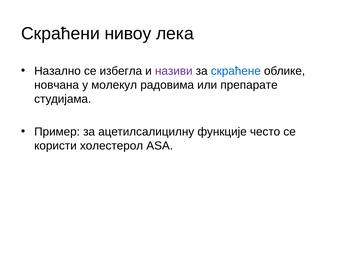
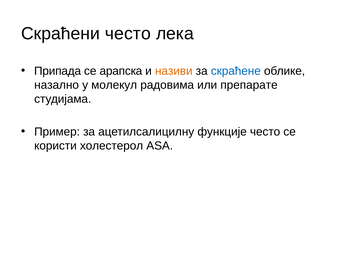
Скраћени нивоу: нивоу -> често (128, 34)
Назално: Назално -> Припада (58, 71)
избегла: избегла -> арапска (121, 71)
називи colour: purple -> orange (174, 71)
новчана: новчана -> назално (57, 85)
